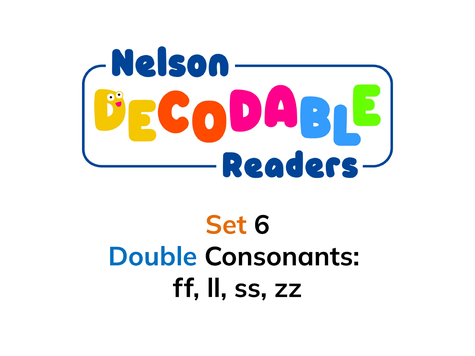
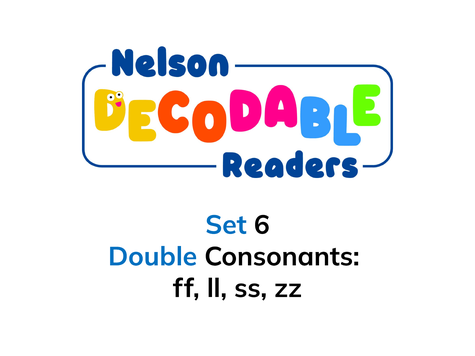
Set colour: orange -> blue (226, 225)
